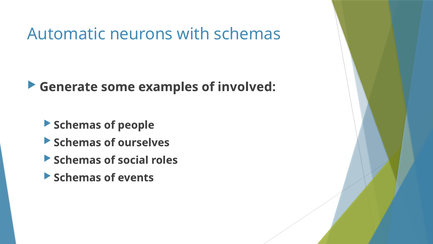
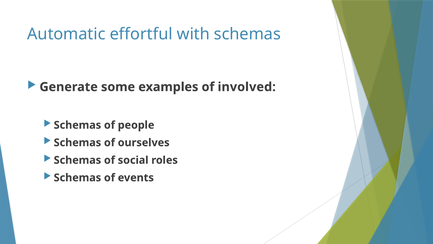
neurons: neurons -> effortful (141, 34)
